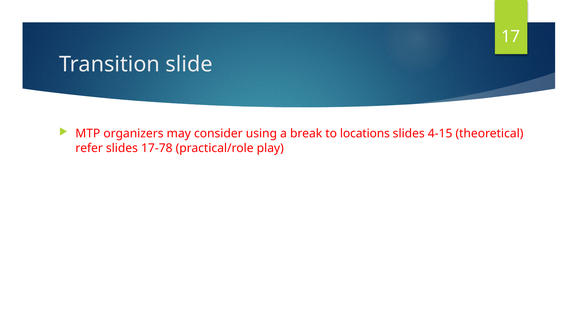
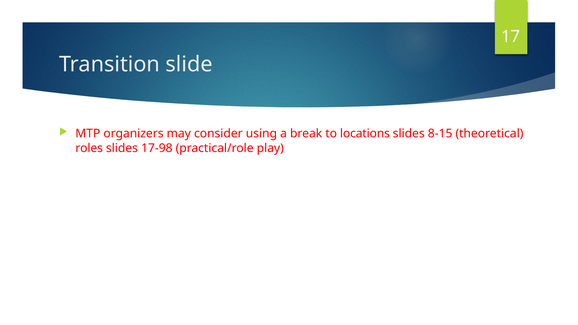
4-15: 4-15 -> 8-15 (440, 134)
refer: refer -> roles (89, 148)
17-78: 17-78 -> 17-98 (157, 148)
